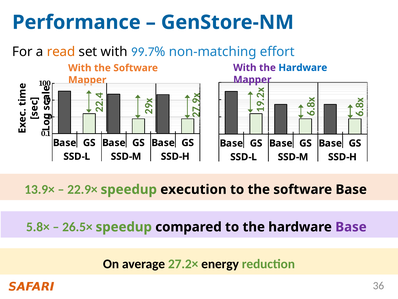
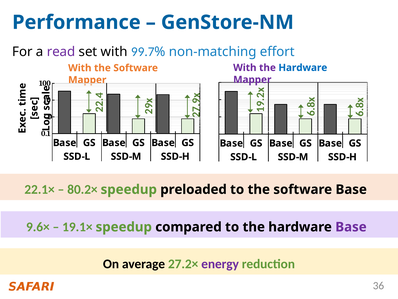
read colour: orange -> purple (61, 52)
13.9×: 13.9× -> 22.1× (40, 189)
22.9×: 22.9× -> 80.2× (82, 189)
execution: execution -> preloaded (194, 189)
5.8×: 5.8× -> 9.6× (38, 227)
26.5×: 26.5× -> 19.1× (77, 227)
energy colour: black -> purple (220, 264)
